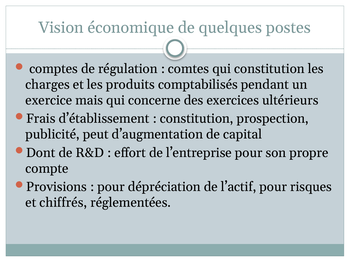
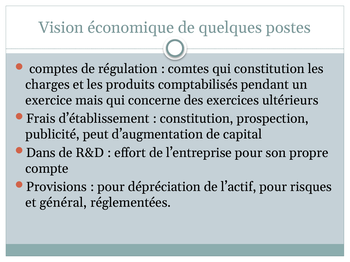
Dont: Dont -> Dans (41, 153)
chiffrés: chiffrés -> général (63, 203)
